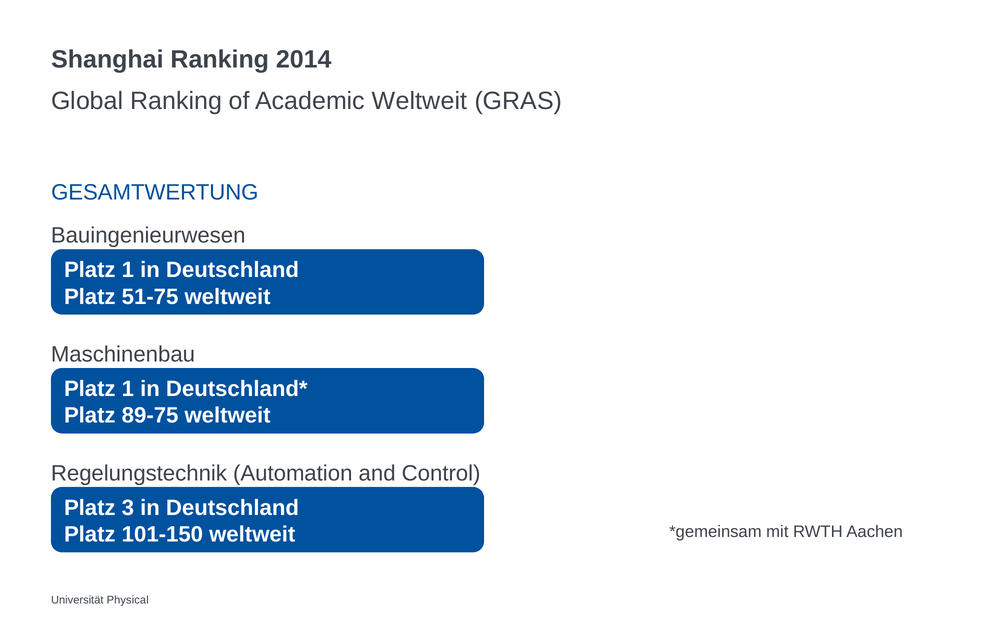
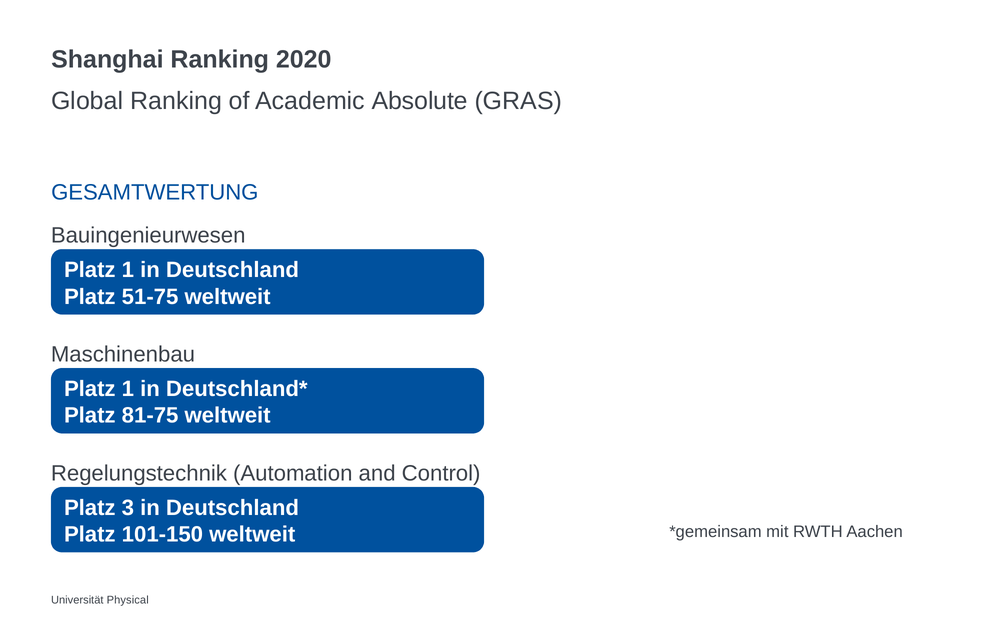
2014: 2014 -> 2020 (304, 60)
Academic Weltweit: Weltweit -> Absolute (420, 101)
89-75: 89-75 -> 81-75 (150, 416)
